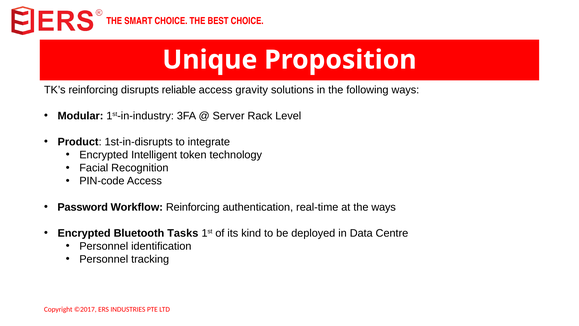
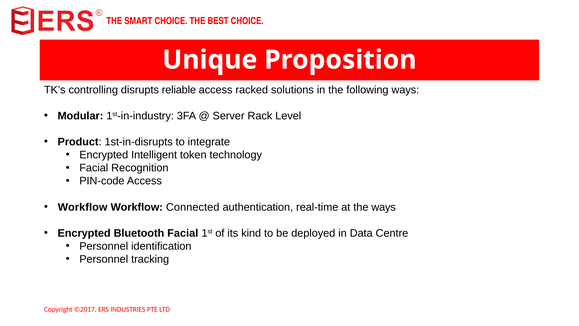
TK’s reinforcing: reinforcing -> controlling (93, 90)
gravity: gravity -> racked (252, 90)
Password: Password -> Workflow (83, 207)
Workflow Reinforcing: Reinforcing -> Connected (193, 207)
Bluetooth Tasks: Tasks -> Facial (183, 233)
